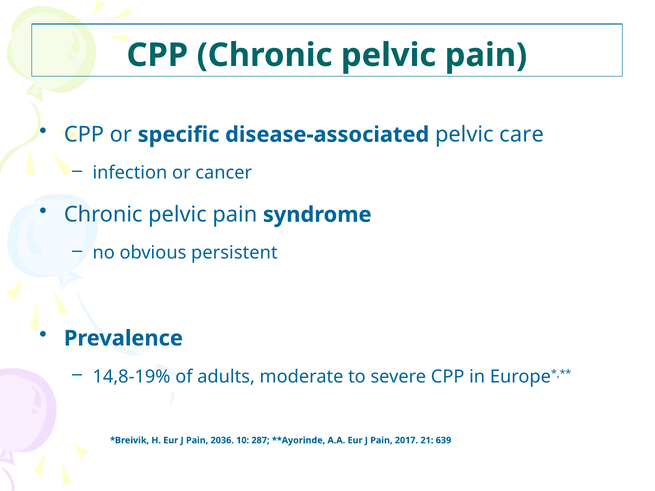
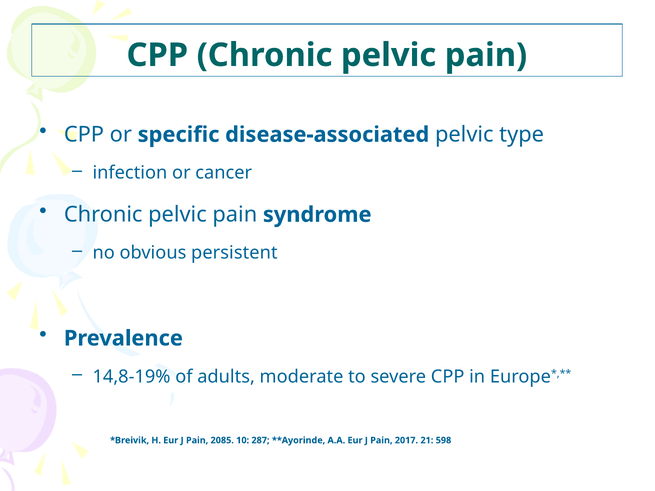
care: care -> type (522, 135)
2036: 2036 -> 2085 (222, 441)
639: 639 -> 598 (443, 441)
